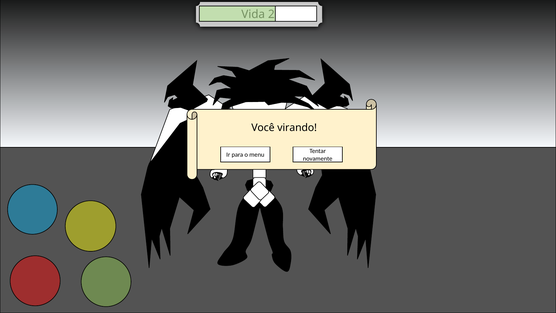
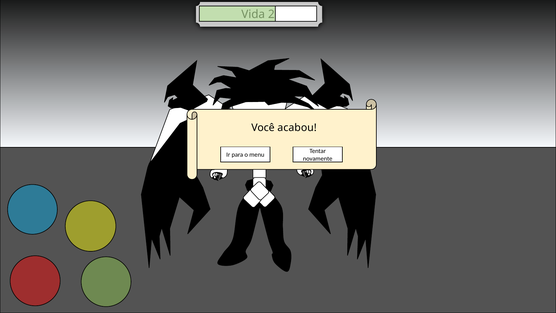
virando: virando -> acabou (297, 127)
